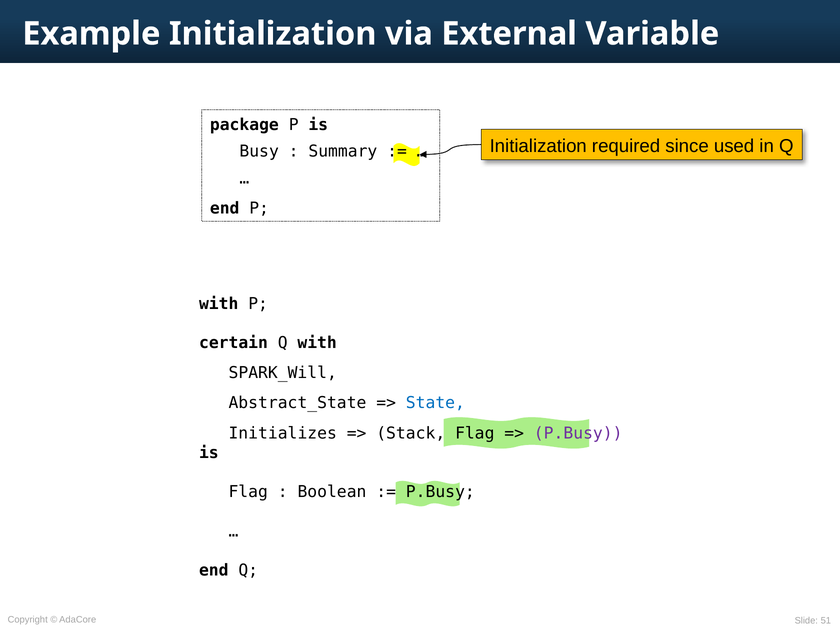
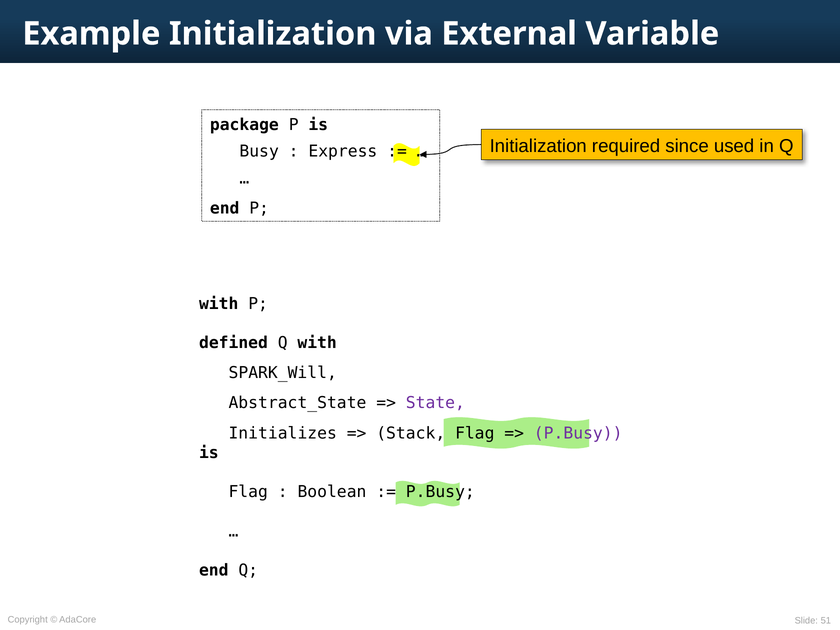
Summary: Summary -> Express (343, 152)
certain: certain -> defined (233, 343)
State colour: blue -> purple (435, 403)
